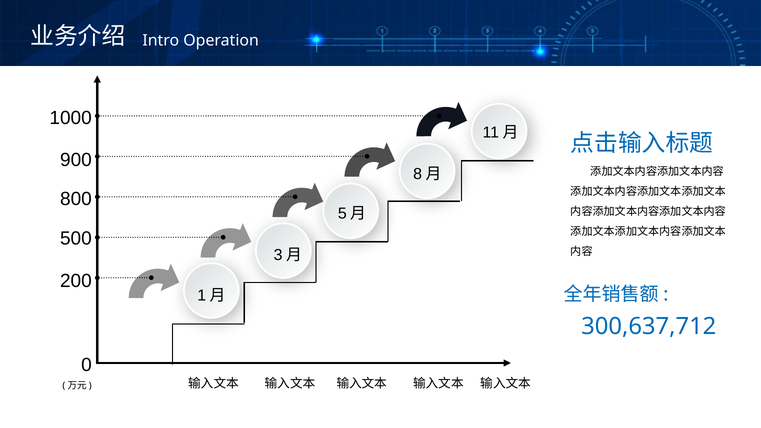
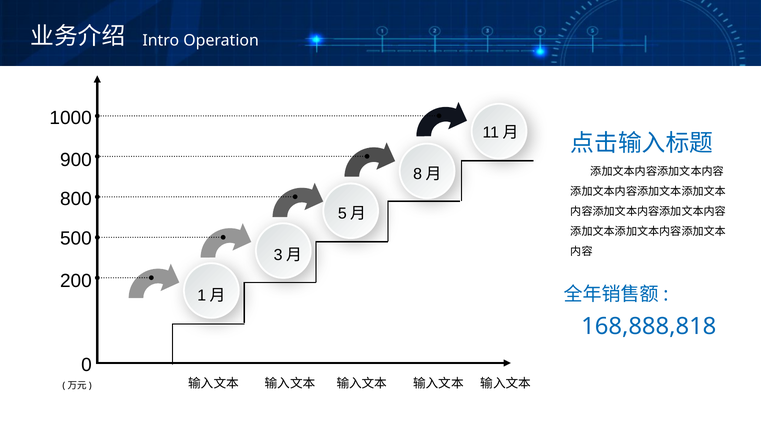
300,637,712: 300,637,712 -> 168,888,818 (649, 326)
